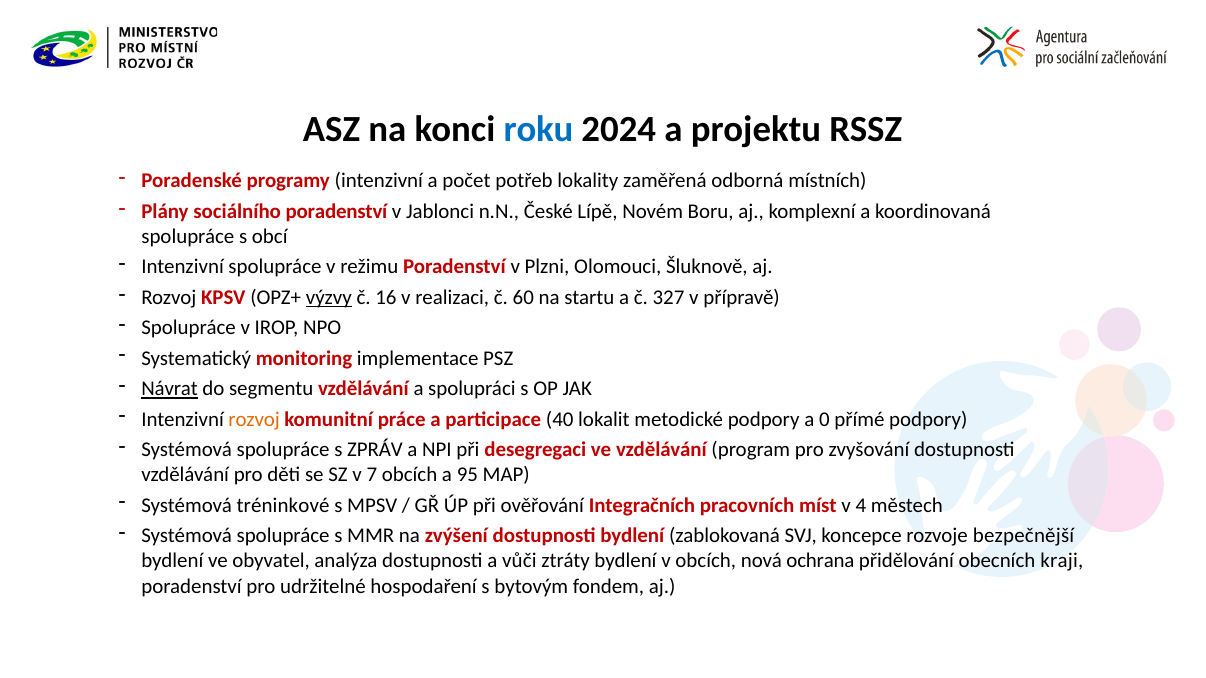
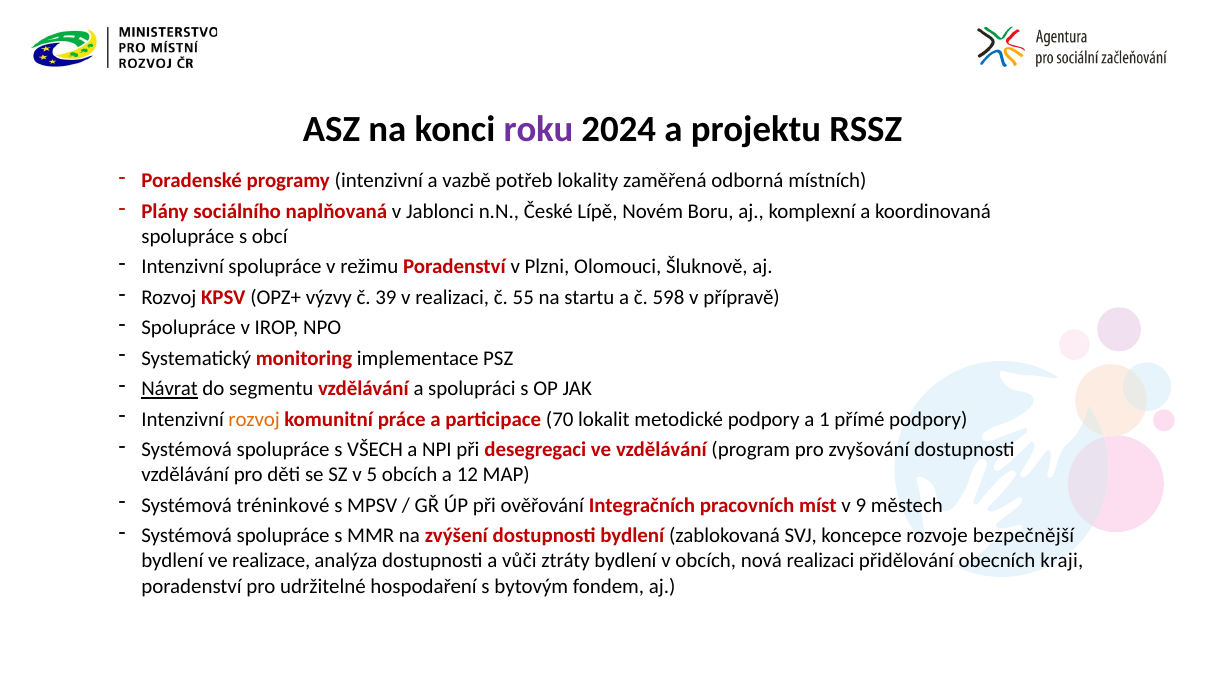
roku colour: blue -> purple (539, 129)
počet: počet -> vazbě (467, 181)
sociálního poradenství: poradenství -> naplňovaná (336, 212)
výzvy underline: present -> none (329, 298)
16: 16 -> 39 (386, 298)
60: 60 -> 55 (523, 298)
327: 327 -> 598 (668, 298)
40: 40 -> 70 (560, 420)
0: 0 -> 1 (824, 420)
ZPRÁV: ZPRÁV -> VŠECH (375, 450)
7: 7 -> 5 (372, 475)
95: 95 -> 12 (467, 475)
4: 4 -> 9 (861, 506)
obyvatel: obyvatel -> realizace (271, 561)
nová ochrana: ochrana -> realizaci (820, 561)
